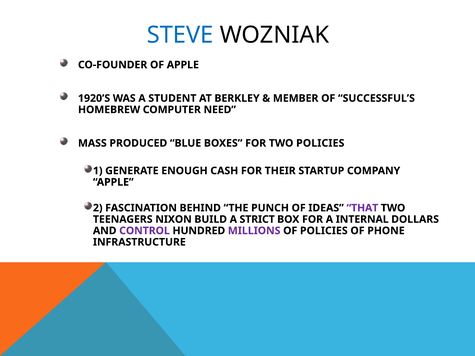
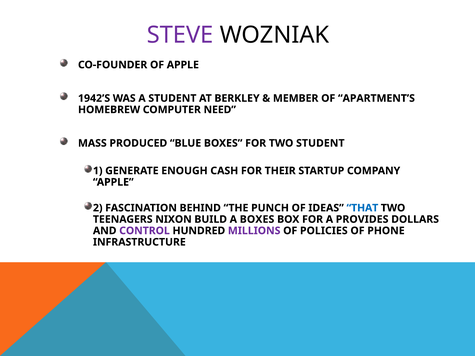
STEVE colour: blue -> purple (180, 35)
1920’S: 1920’S -> 1942’S (94, 98)
SUCCESSFUL’S: SUCCESSFUL’S -> APARTMENT’S (376, 98)
TWO POLICIES: POLICIES -> STUDENT (320, 143)
THAT colour: purple -> blue (362, 208)
A STRICT: STRICT -> BOXES (257, 219)
INTERNAL: INTERNAL -> PROVIDES (362, 219)
